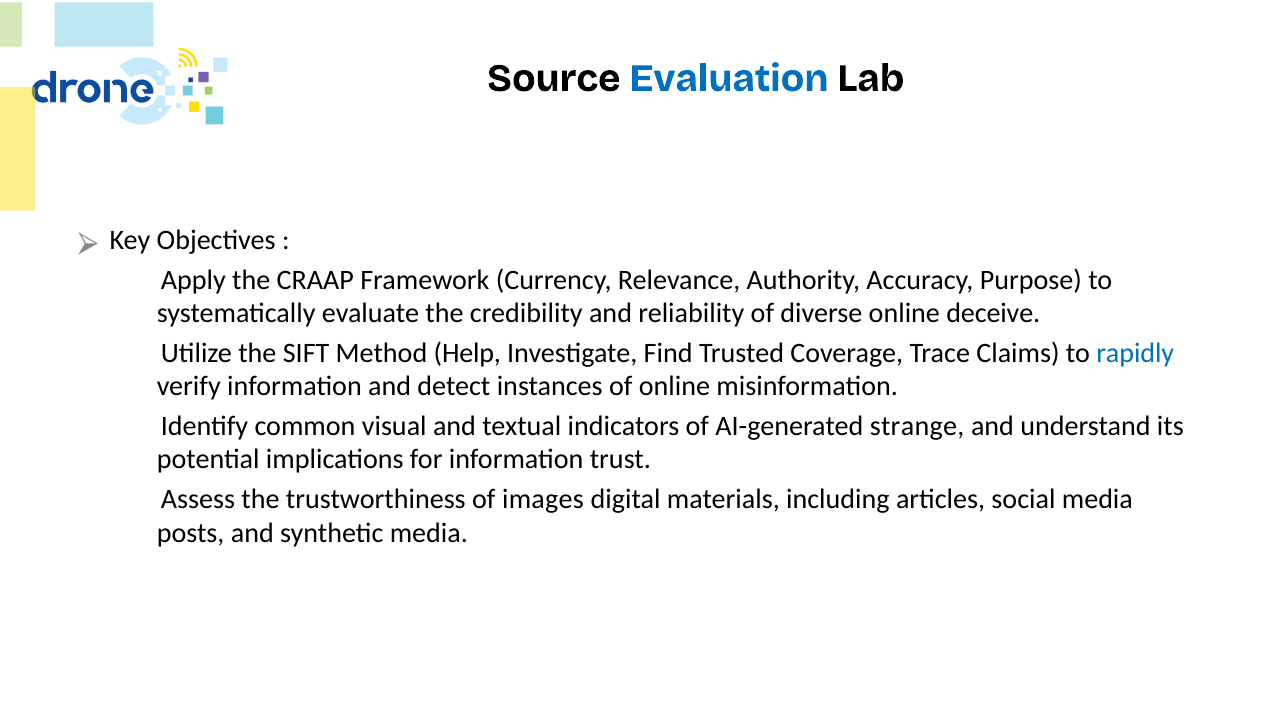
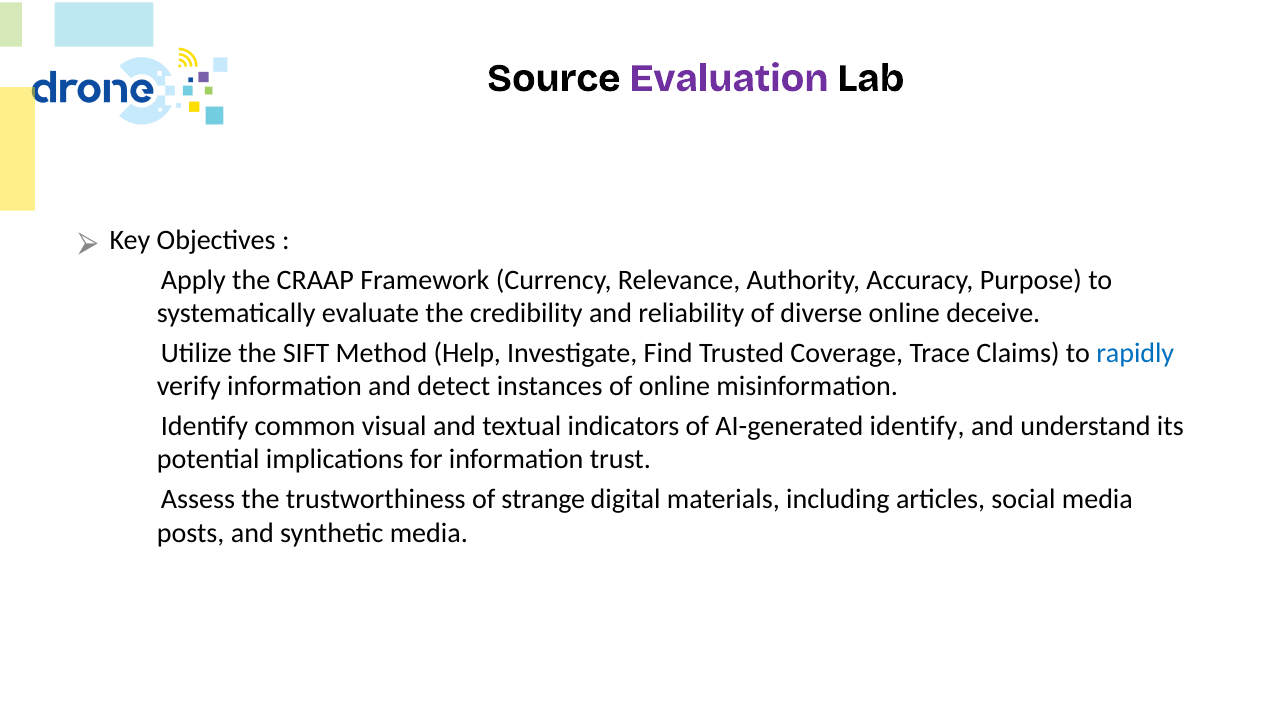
Evaluation colour: blue -> purple (729, 78)
strange: strange -> identify (917, 426)
images: images -> strange (543, 499)
